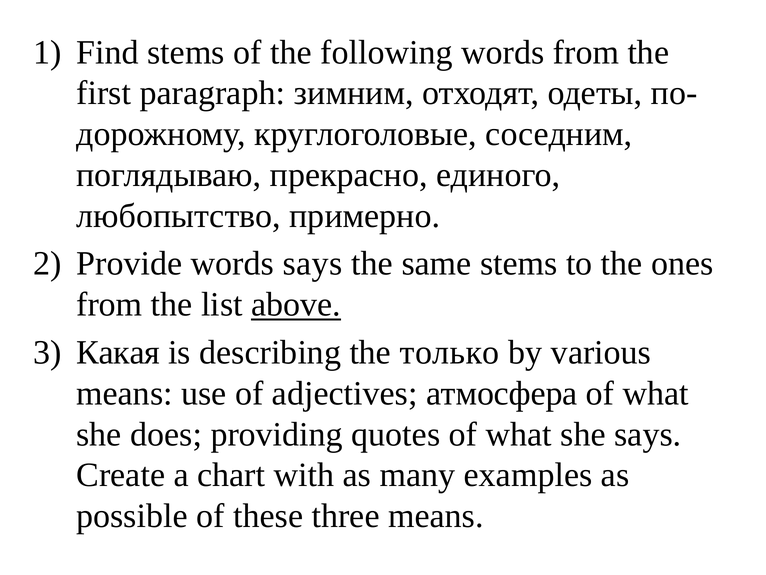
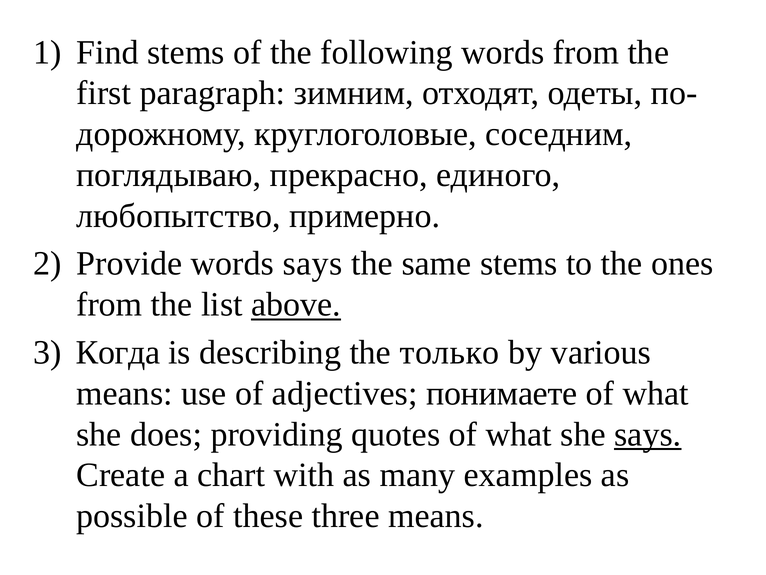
Какая: Какая -> Когда (118, 352)
атмосфера: атмосфера -> понимаете (502, 393)
says underline: none -> present (648, 434)
